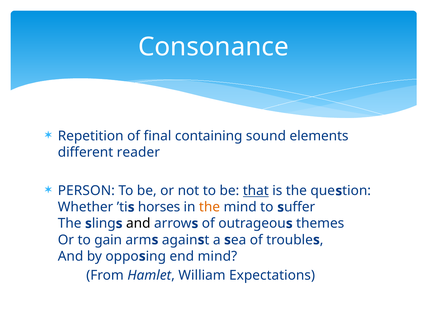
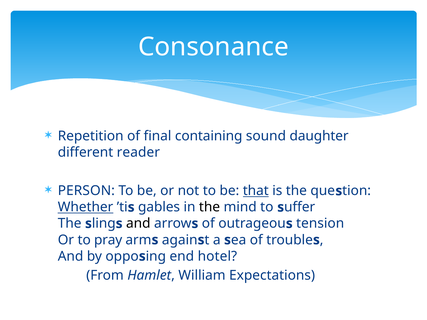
elements: elements -> daughter (319, 136)
Whether underline: none -> present (86, 207)
horses: horses -> gables (159, 207)
the colour: orange -> black (210, 207)
themes: themes -> tension (320, 224)
gain: gain -> pray (108, 240)
end mind: mind -> hotel (217, 256)
